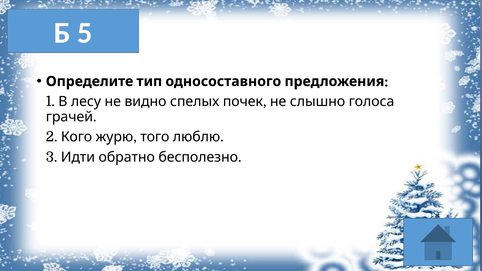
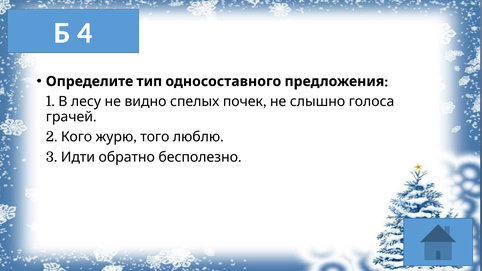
5: 5 -> 4 (85, 33)
